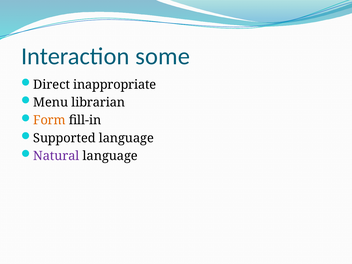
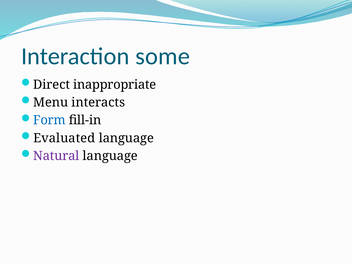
librarian: librarian -> interacts (98, 103)
Form colour: orange -> blue (49, 120)
Supported: Supported -> Evaluated (64, 138)
